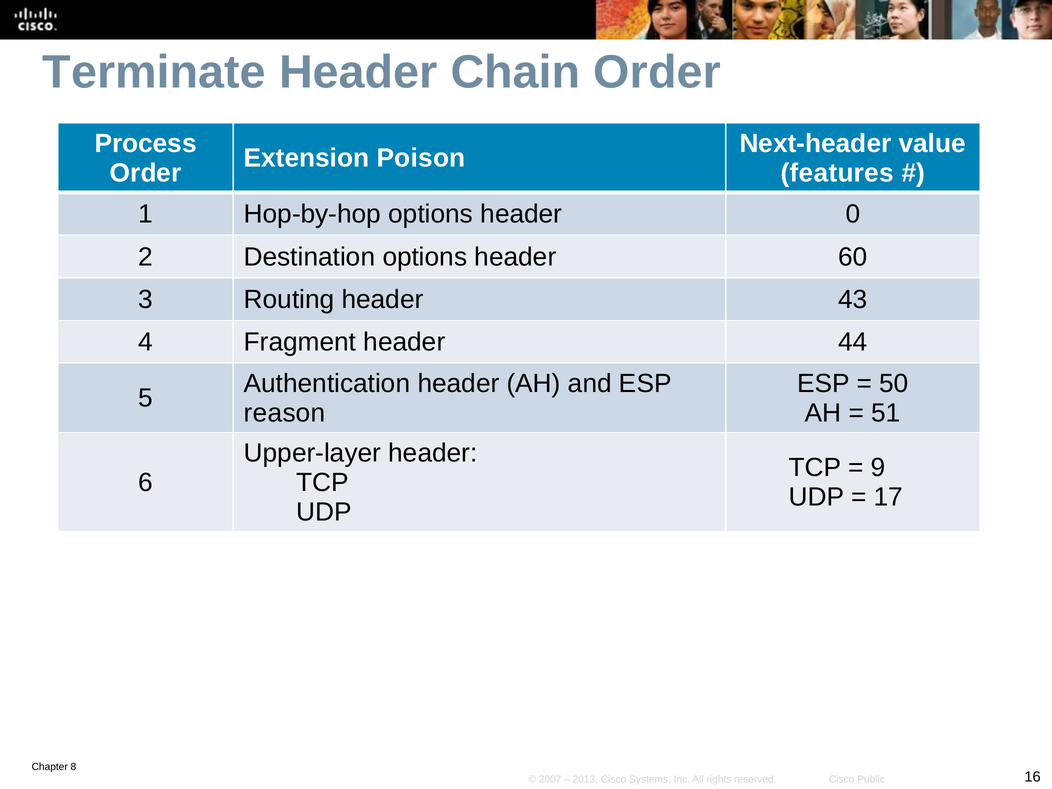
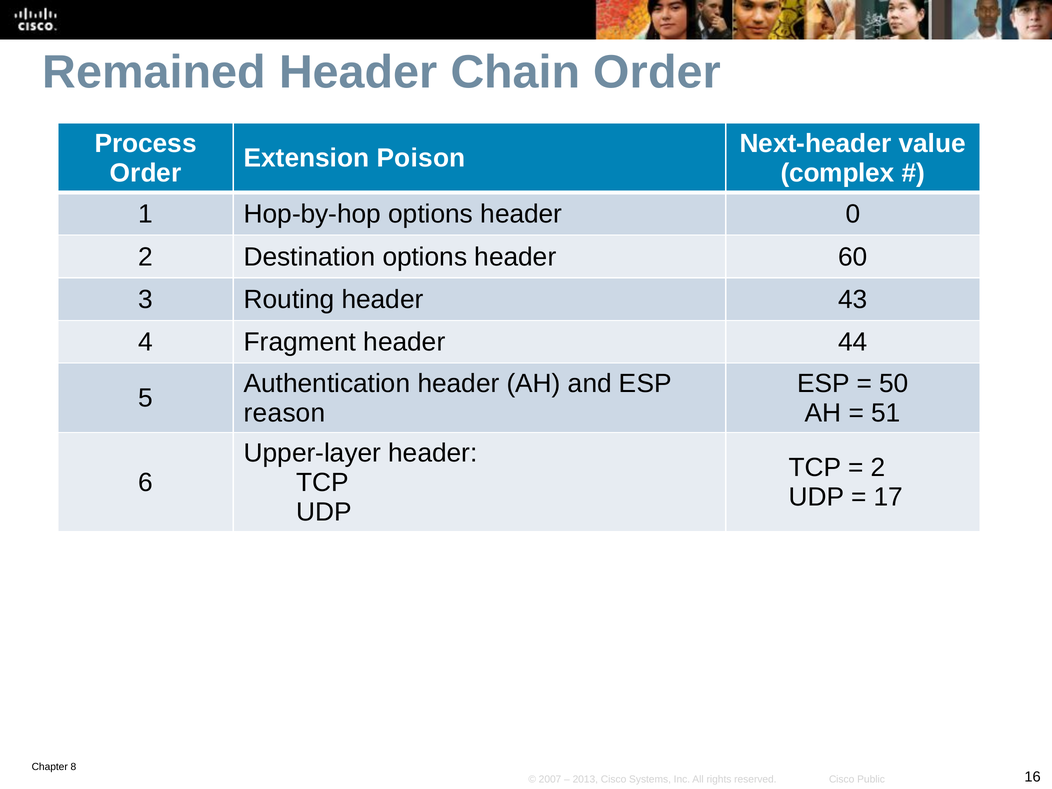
Terminate: Terminate -> Remained (154, 72)
features: features -> complex (838, 173)
9: 9 -> 2 (878, 468)
